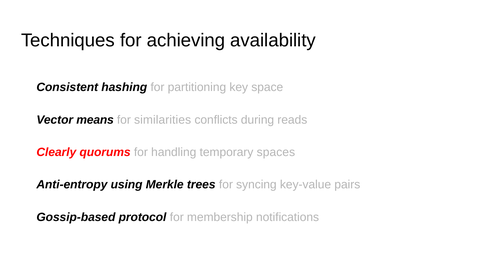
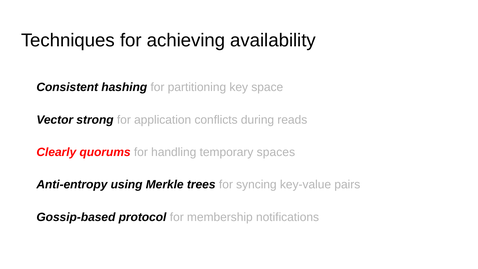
means: means -> strong (95, 120)
similarities: similarities -> application (163, 120)
